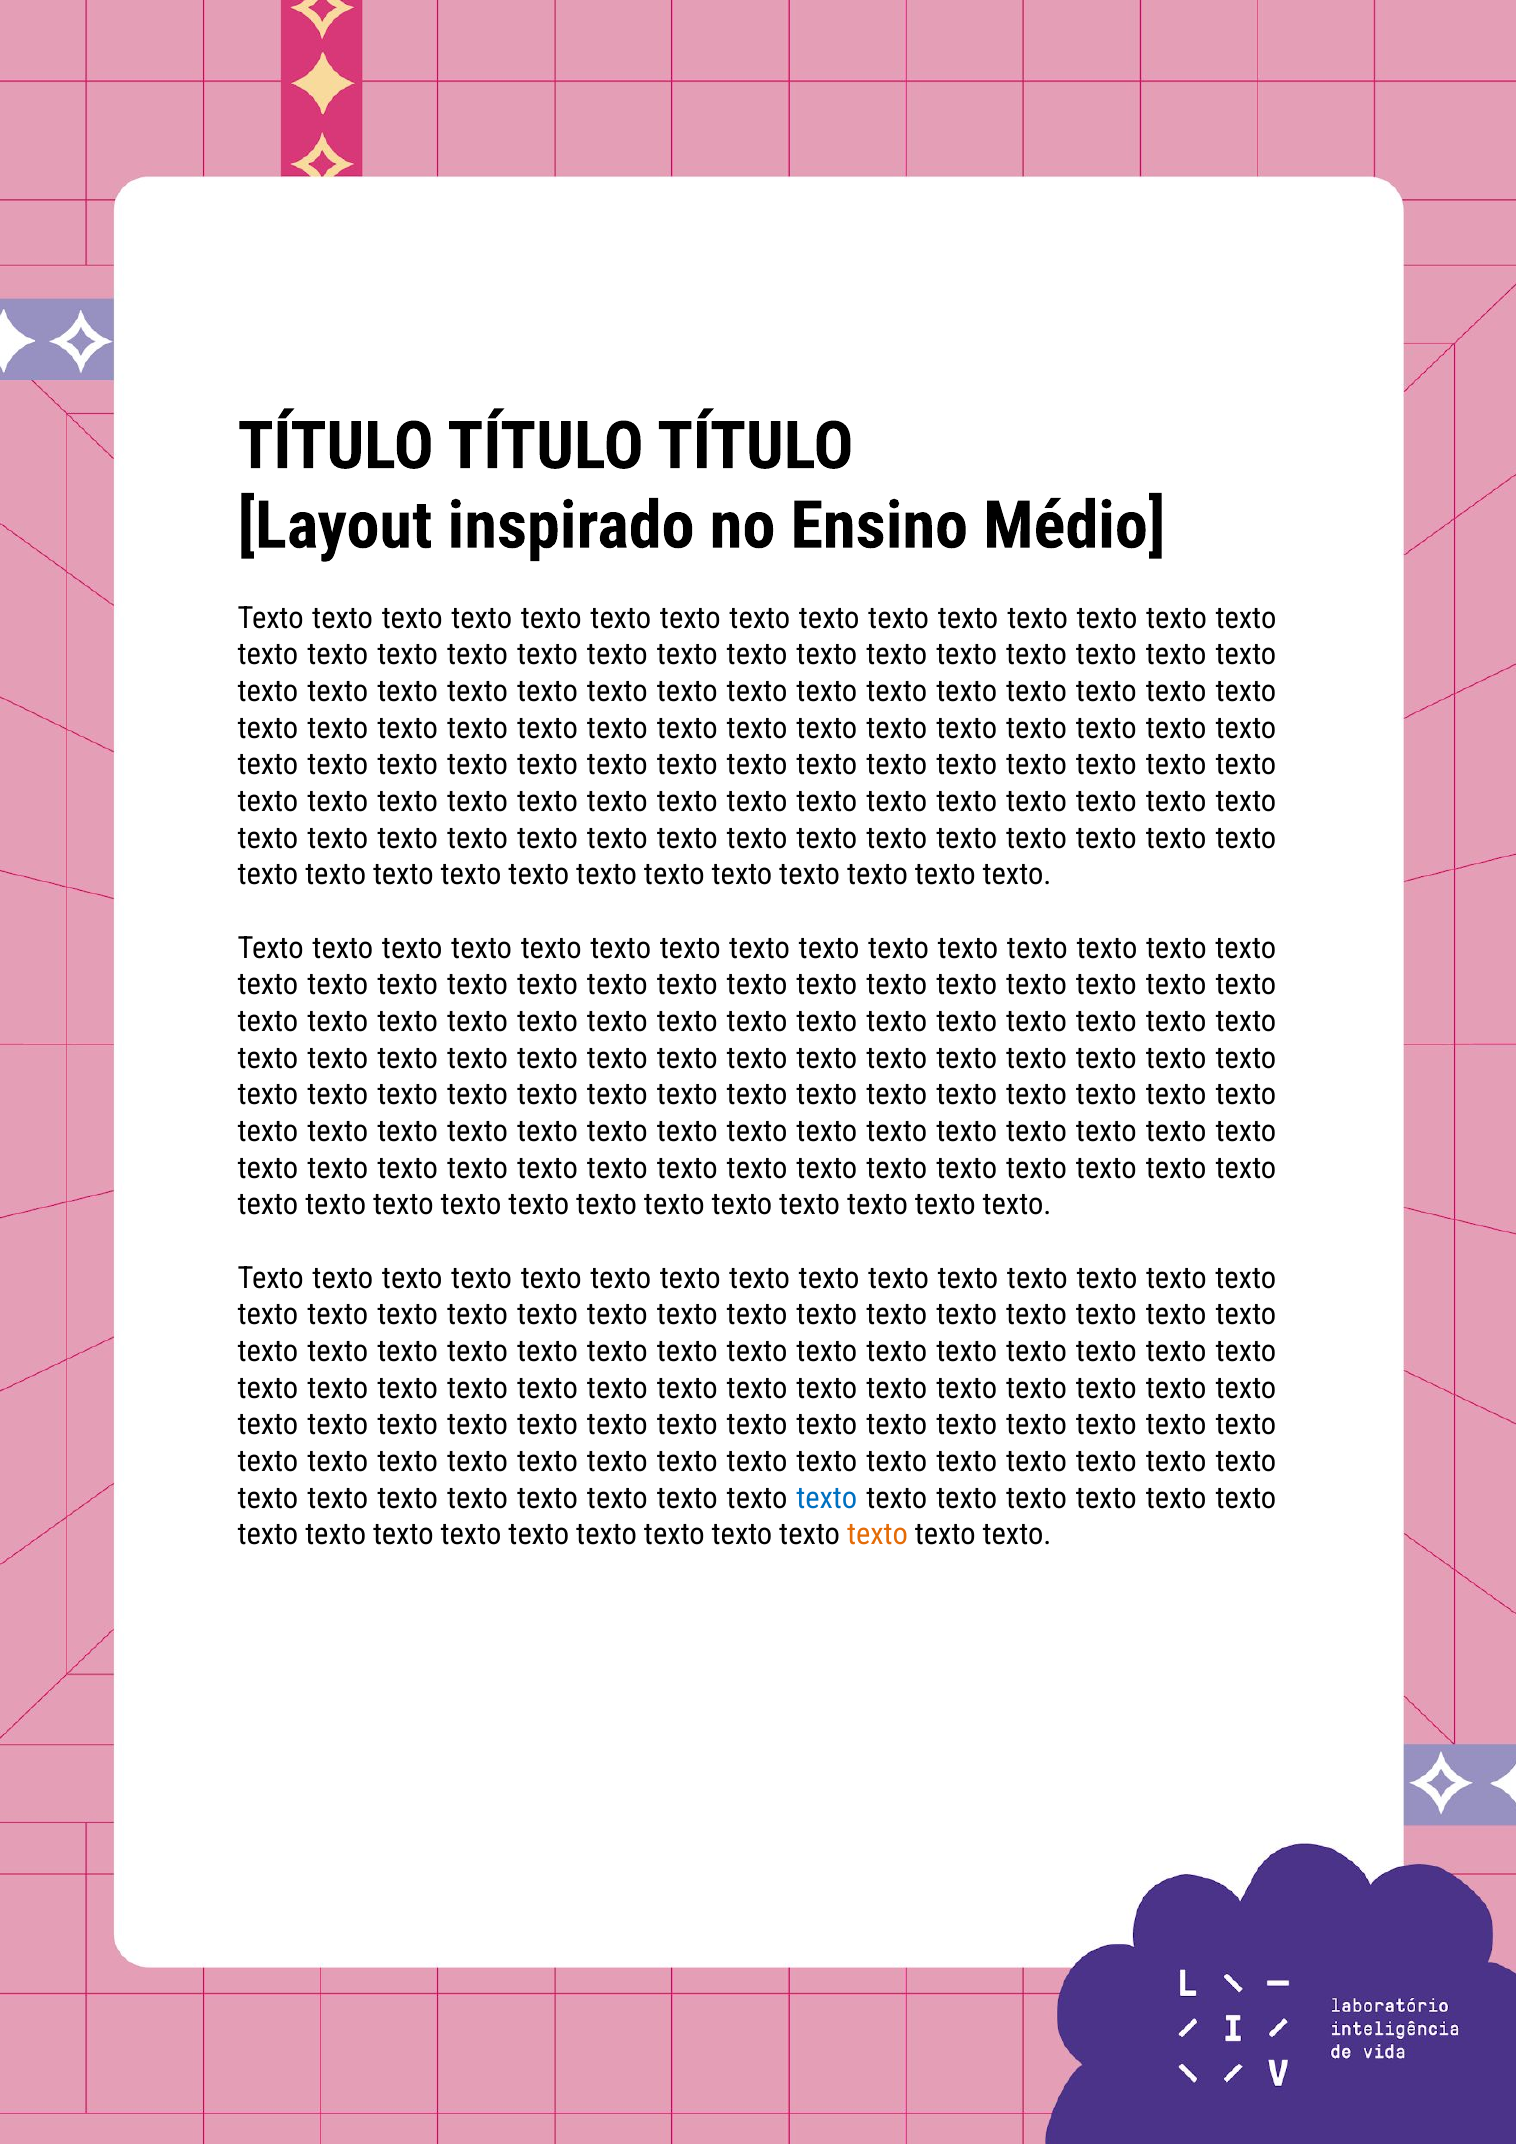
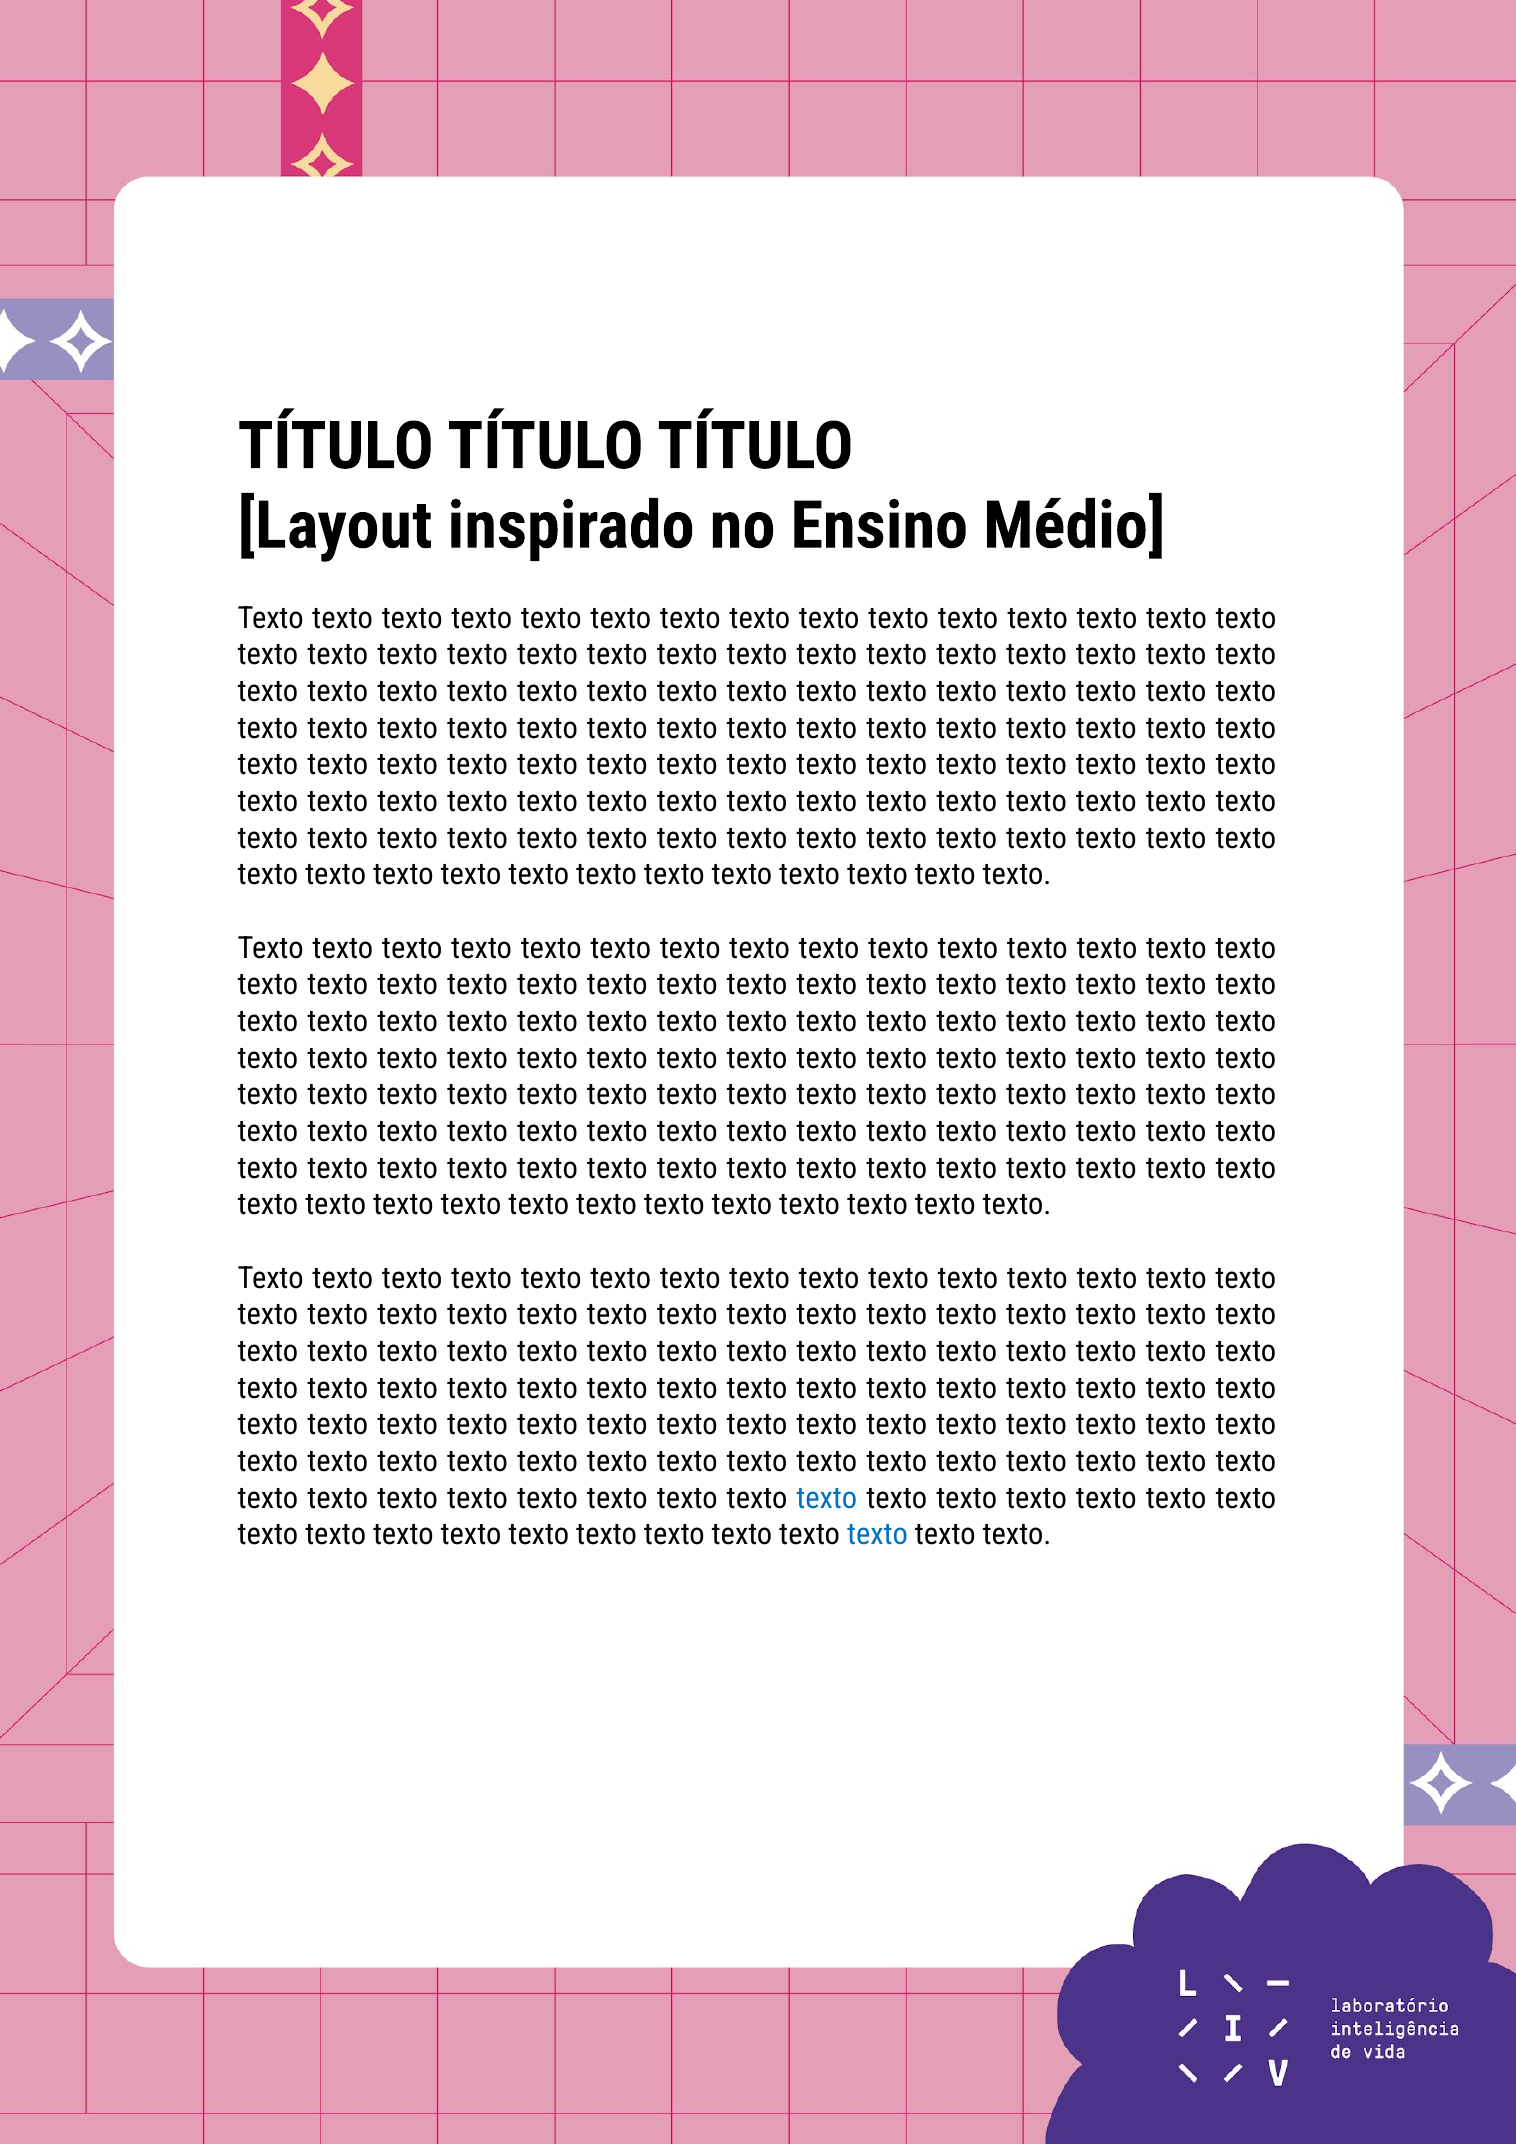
texto colour: orange -> blue (878, 1535)
